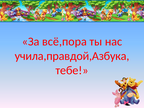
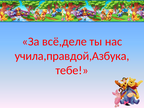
всё,пора: всё,пора -> всё,деле (64, 42)
